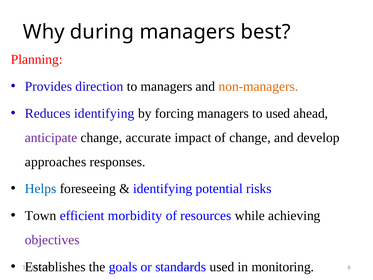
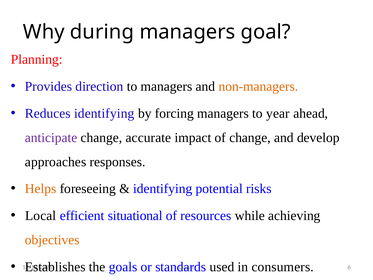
best: best -> goal (266, 32)
to used: used -> year (278, 113)
Helps colour: blue -> orange (41, 189)
Town: Town -> Local (41, 216)
morbidity: morbidity -> situational (135, 216)
objectives colour: purple -> orange (52, 240)
monitoring: monitoring -> consumers (283, 267)
